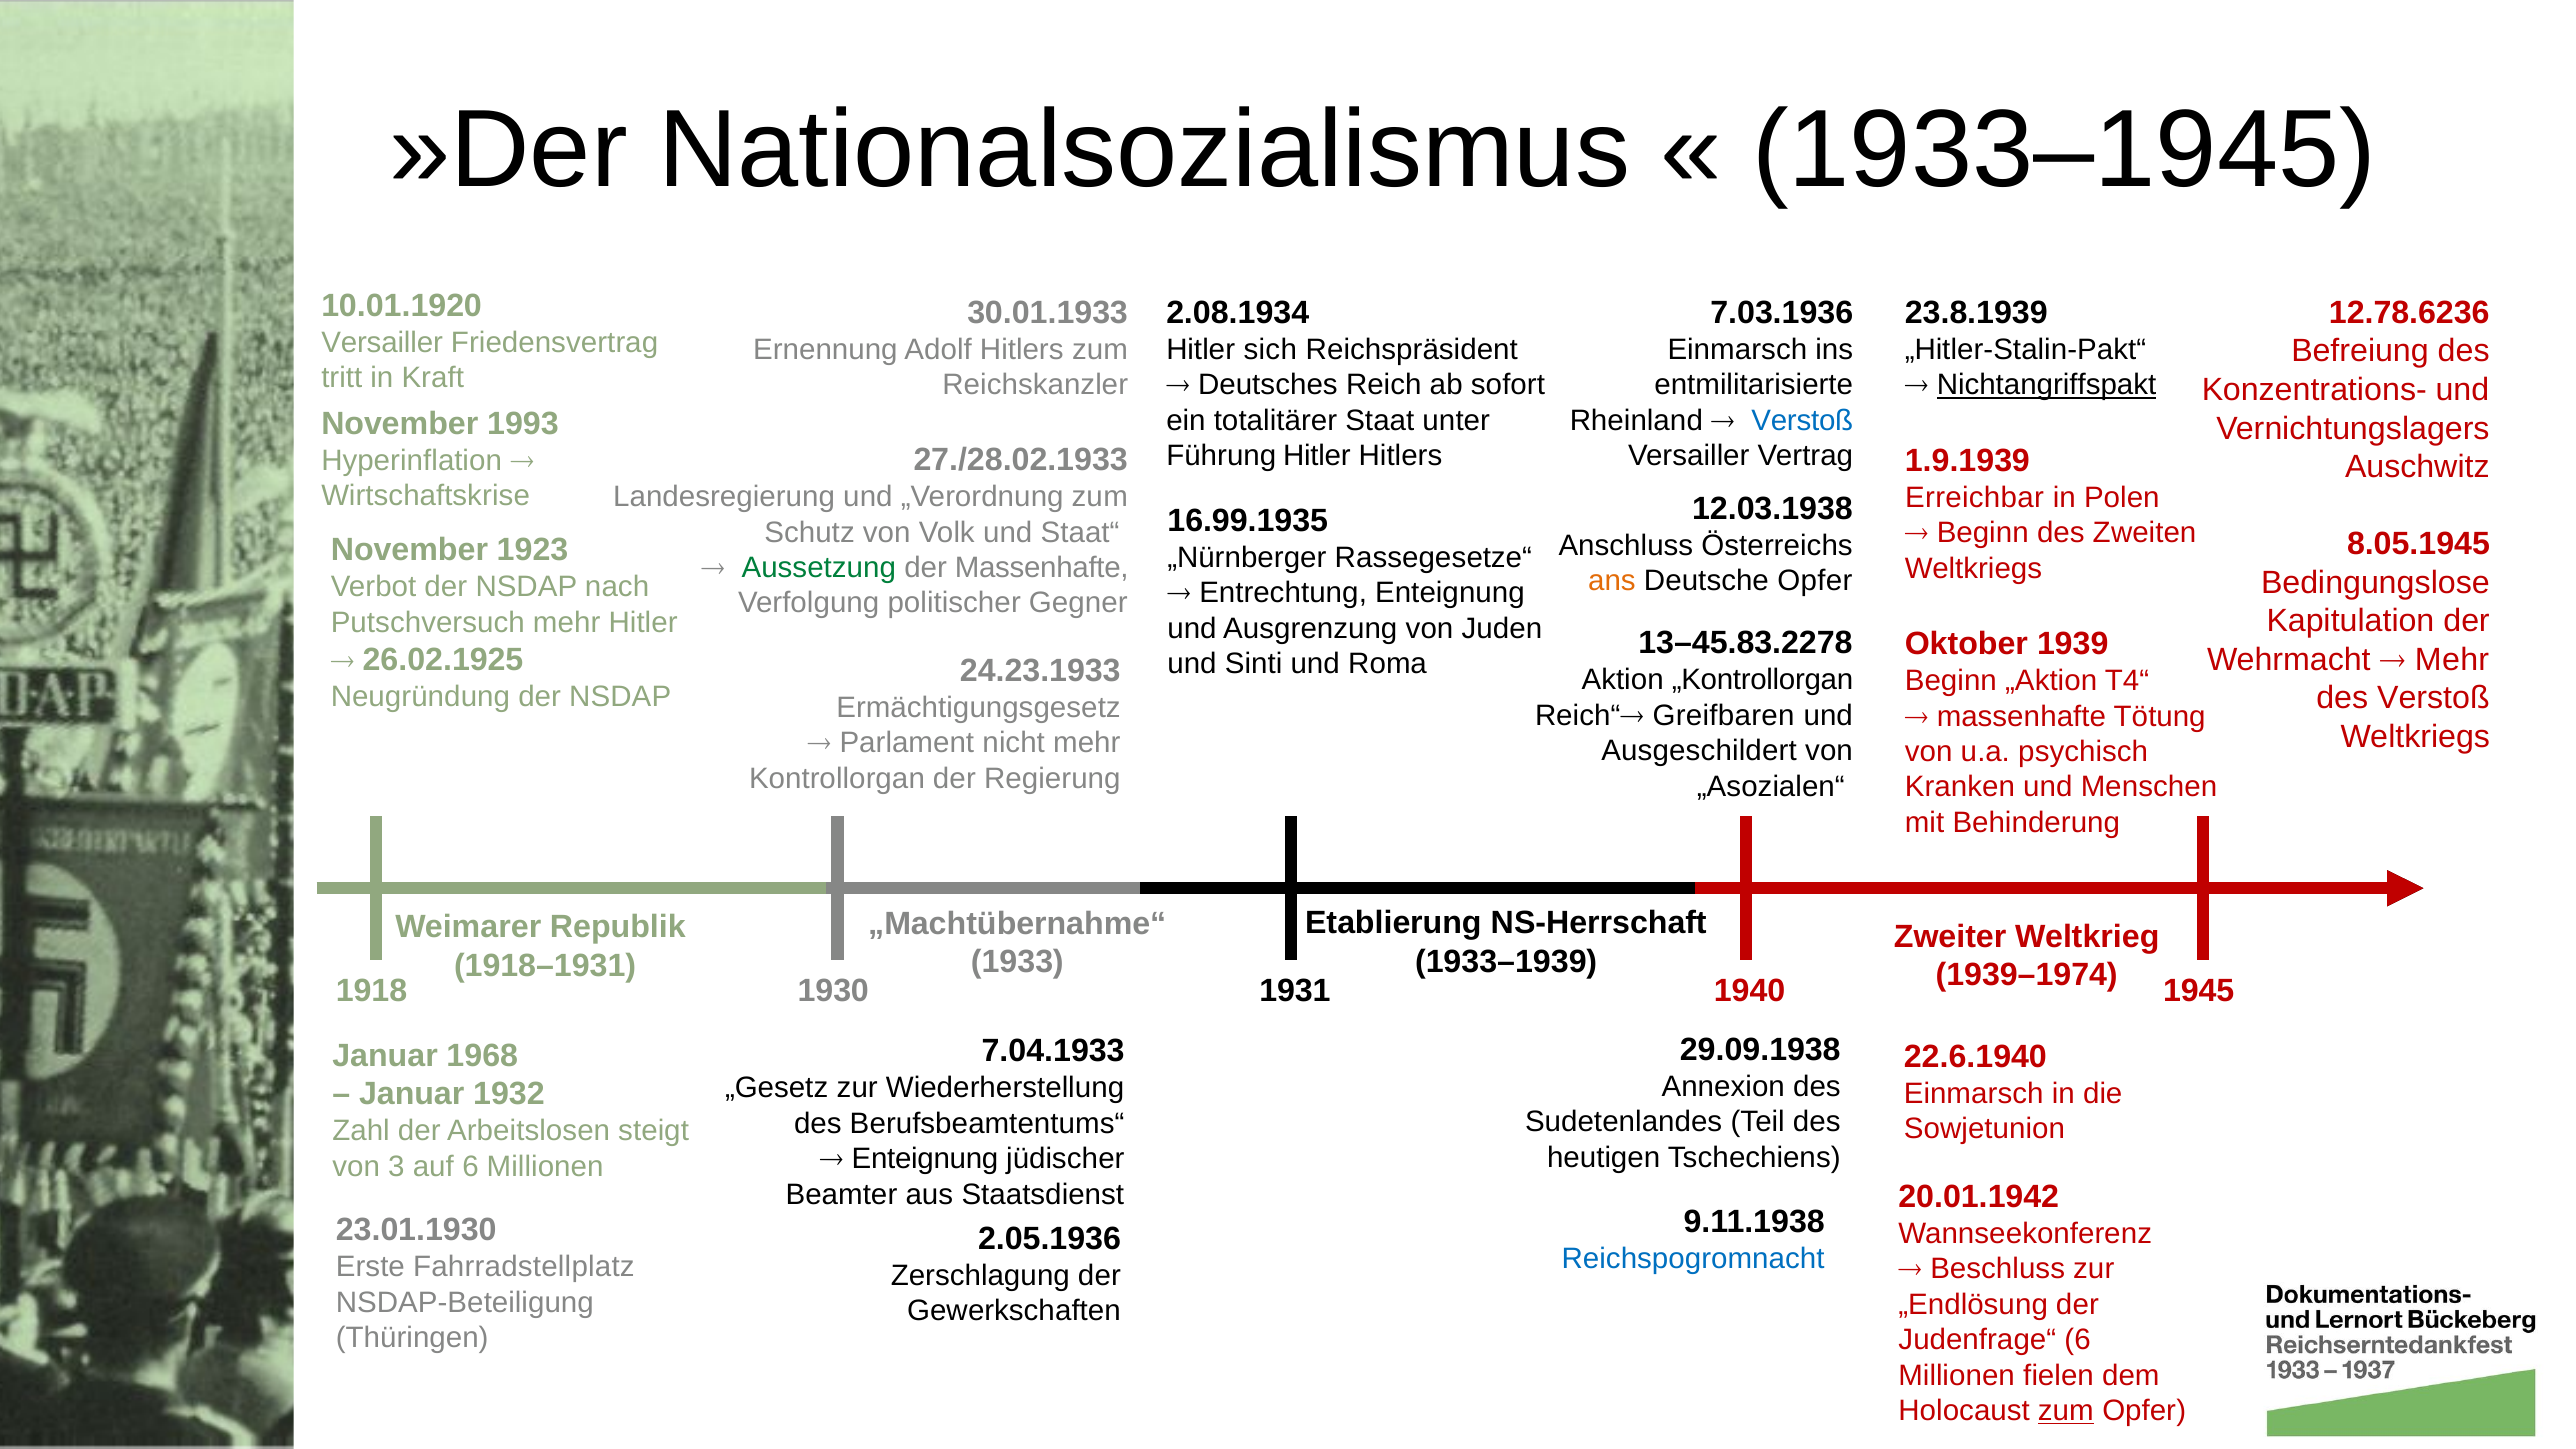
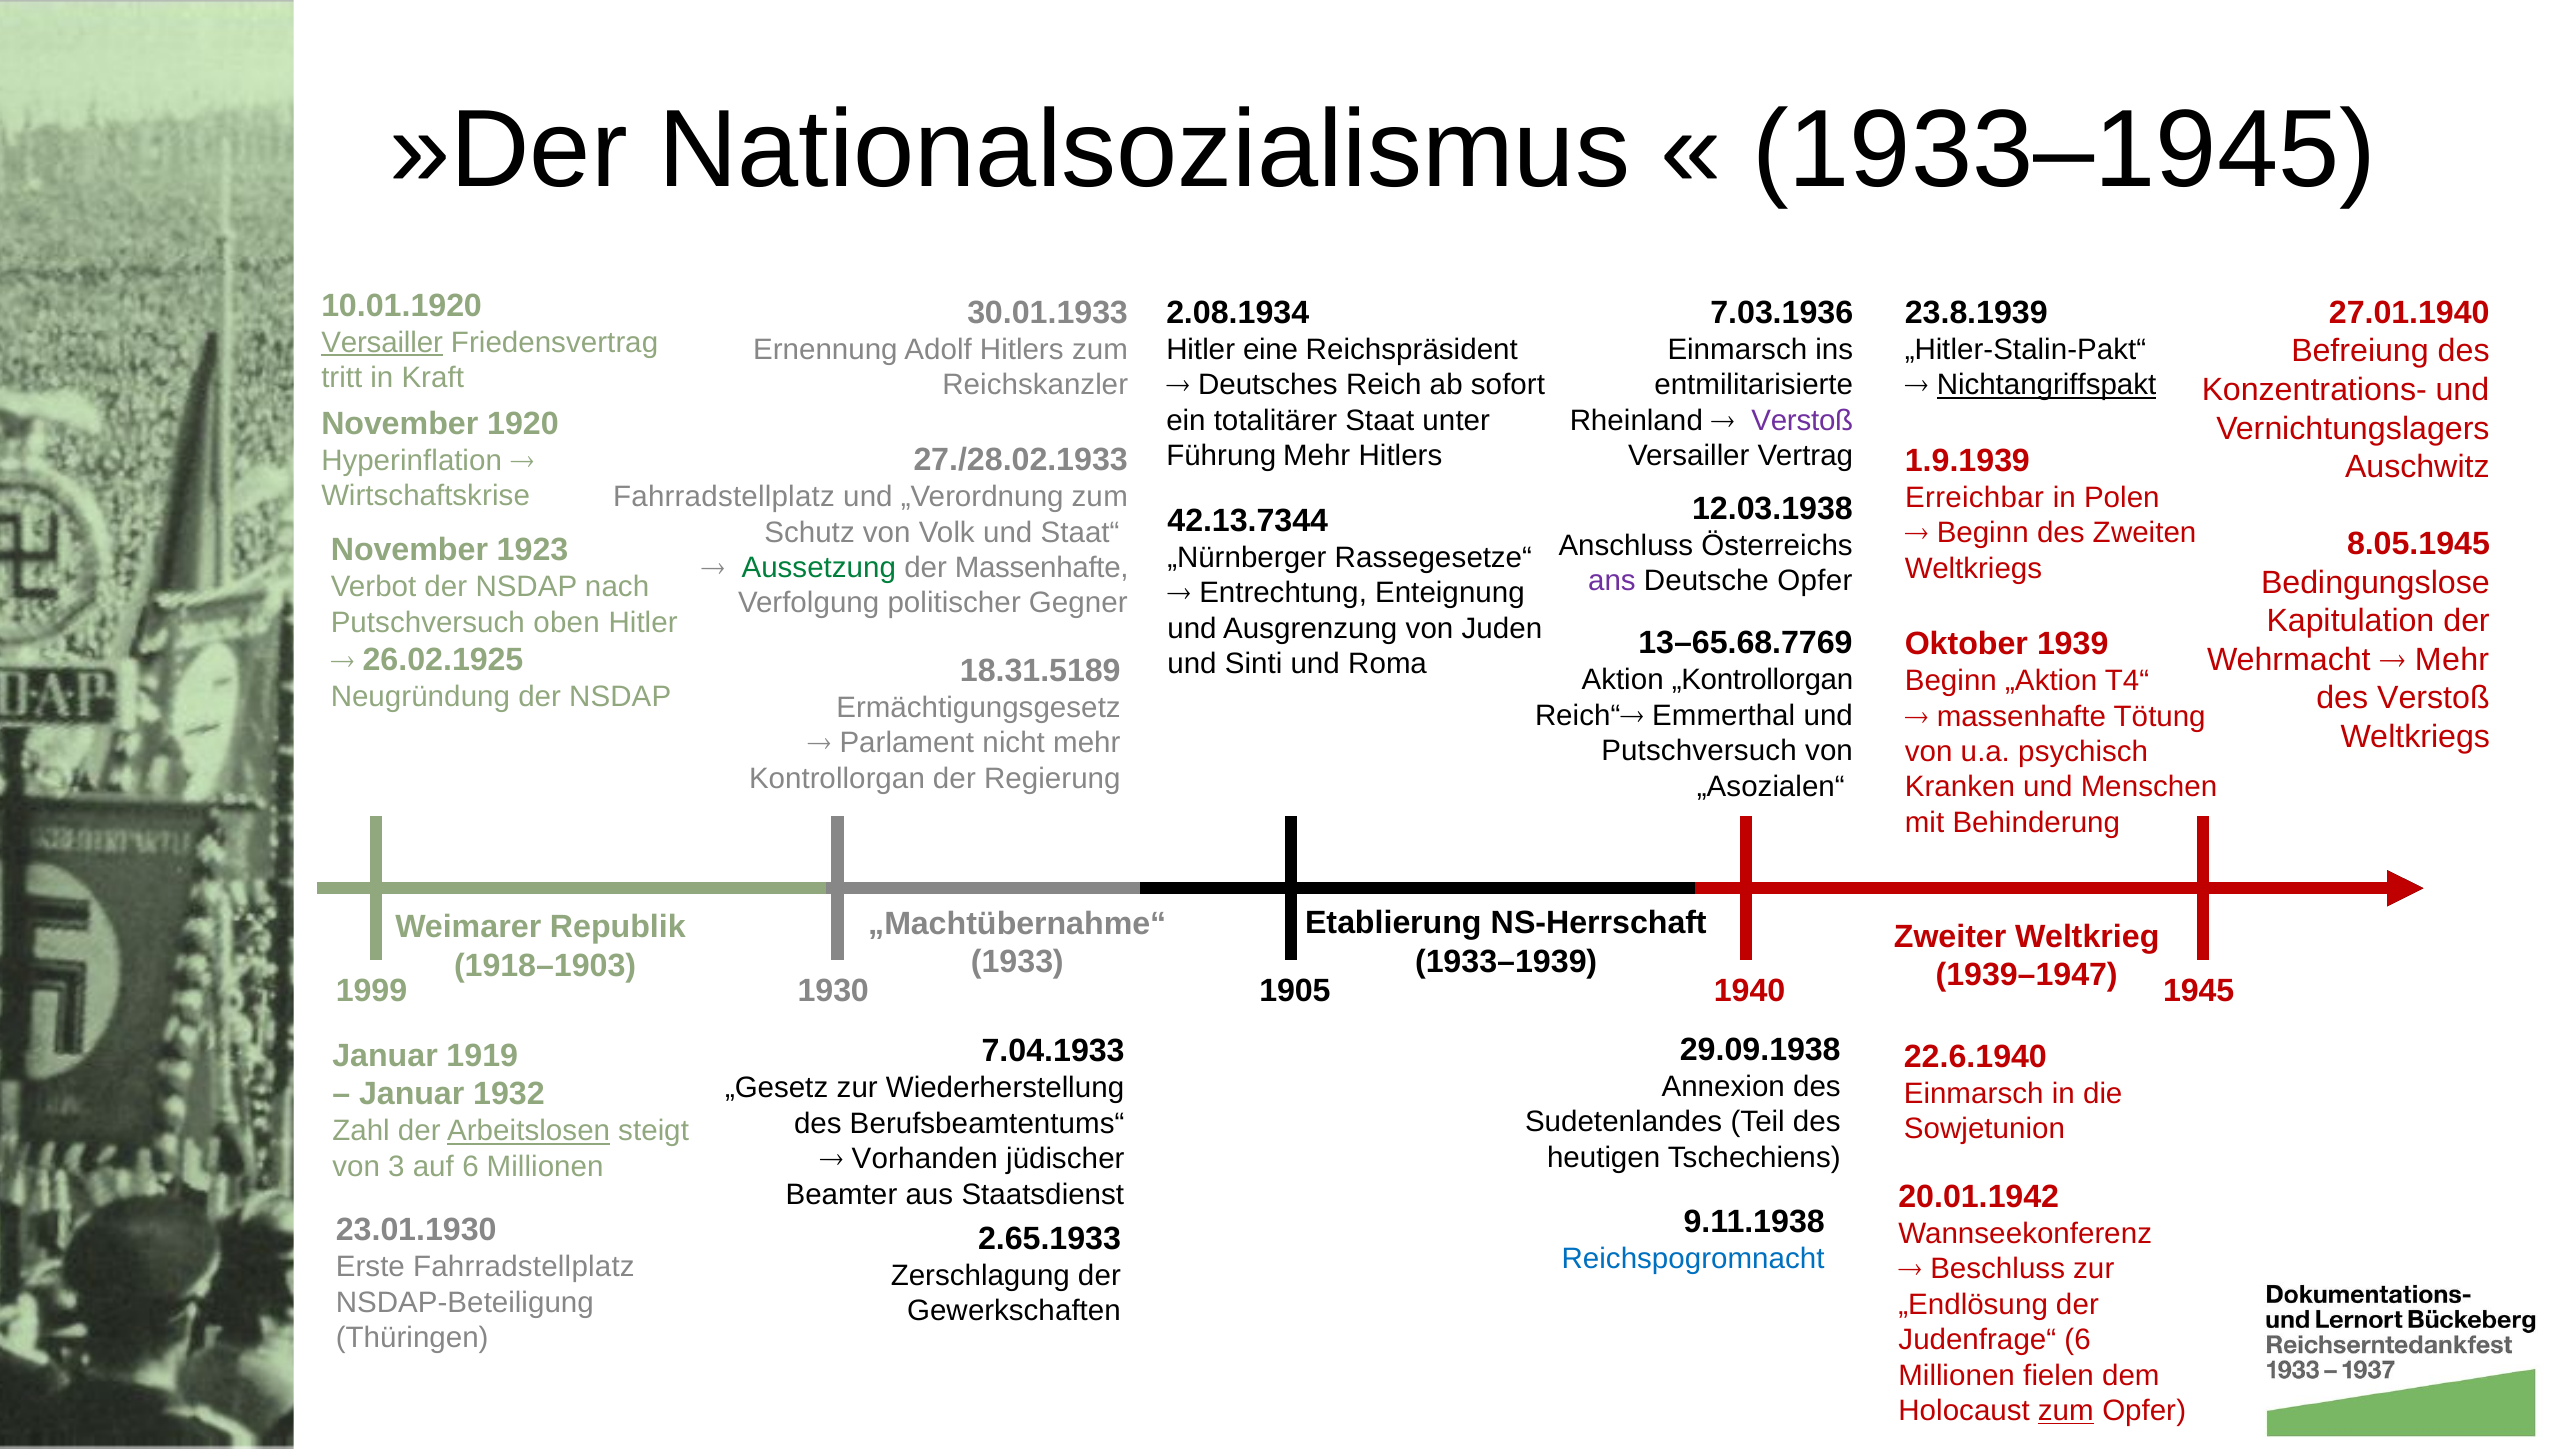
12.78.6236: 12.78.6236 -> 27.01.1940 (2409, 313)
Versailler underline: none -> present (382, 342)
sich: sich -> eine (1271, 349)
Verstoß colour: blue -> purple (1802, 420)
1993: 1993 -> 1920 (523, 424)
Führung Hitler: Hitler -> Mehr (1317, 456)
Landesregierung: Landesregierung -> Fahrradstellplatz (724, 497)
16.99.1935: 16.99.1935 -> 42.13.7344 (1248, 521)
ans colour: orange -> purple (1612, 581)
Putschversuch mehr: mehr -> oben (567, 622)
13–45.83.2278: 13–45.83.2278 -> 13–65.68.7769 (1745, 643)
24.23.1933: 24.23.1933 -> 18.31.5189 (1040, 671)
Greifbaren: Greifbaren -> Emmerthal (1724, 716)
Ausgeschildert: Ausgeschildert -> Putschversuch (1699, 751)
1918–1931: 1918–1931 -> 1918–1903 (545, 965)
1939–1974: 1939–1974 -> 1939–1947 (2027, 975)
1918: 1918 -> 1999 (371, 991)
1931: 1931 -> 1905 (1295, 991)
1968: 1968 -> 1919 (482, 1056)
Arbeitslosen underline: none -> present (529, 1131)
Enteignung: Enteignung -> Vorhanden (925, 1159)
2.05.1936: 2.05.1936 -> 2.65.1933 (1049, 1239)
